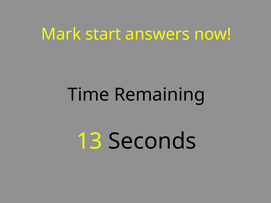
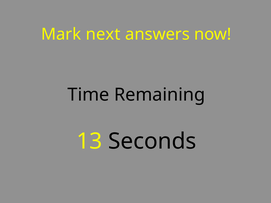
start: start -> next (103, 34)
